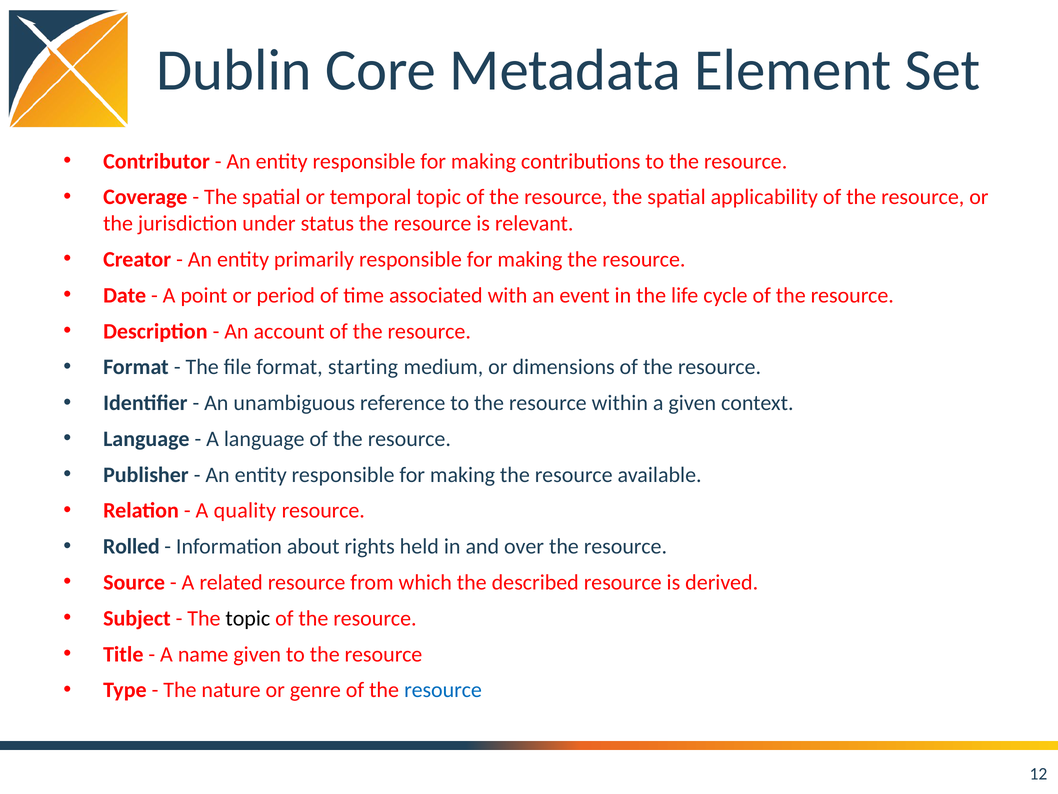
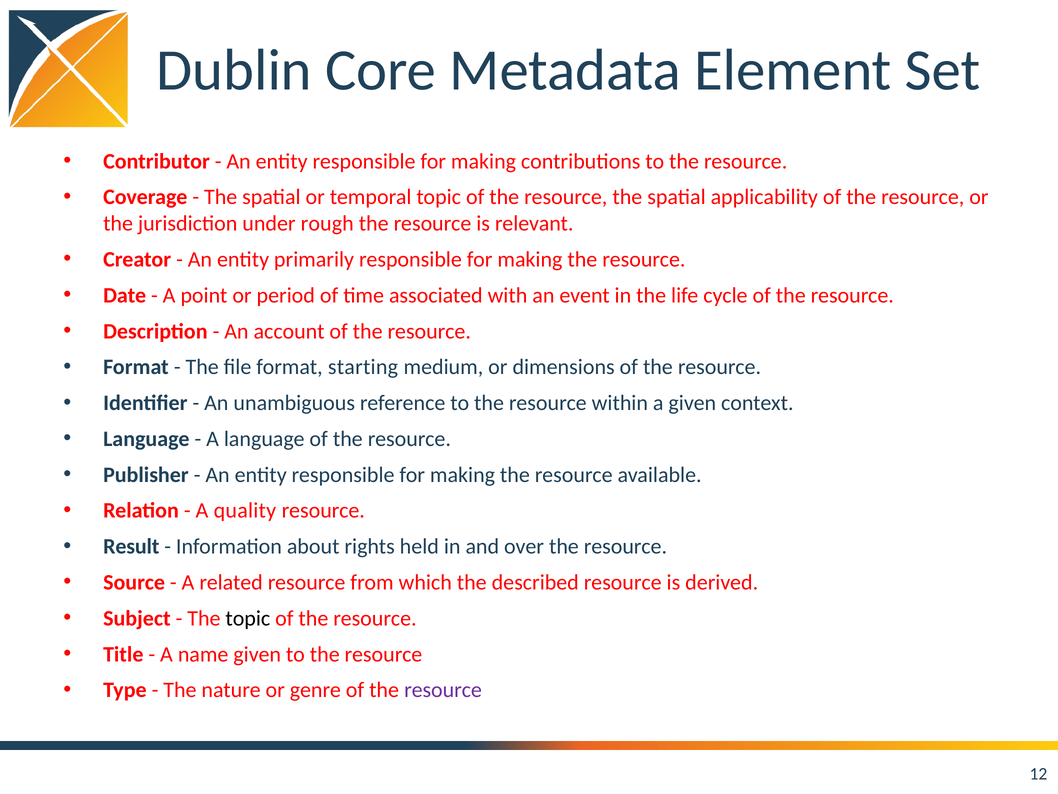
status: status -> rough (327, 223)
Rolled: Rolled -> Result (131, 546)
resource colour: blue -> purple (443, 690)
